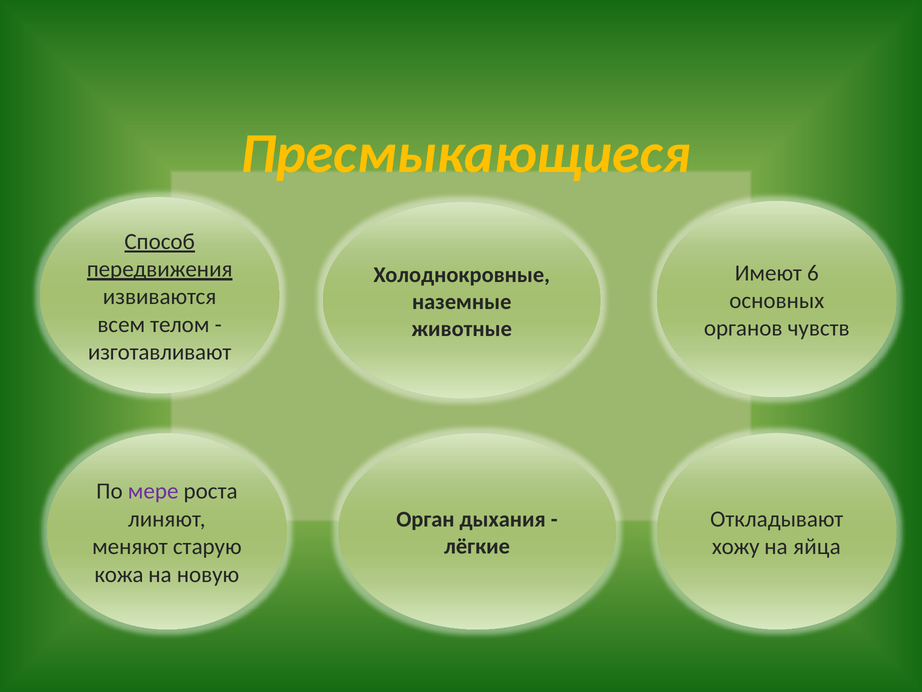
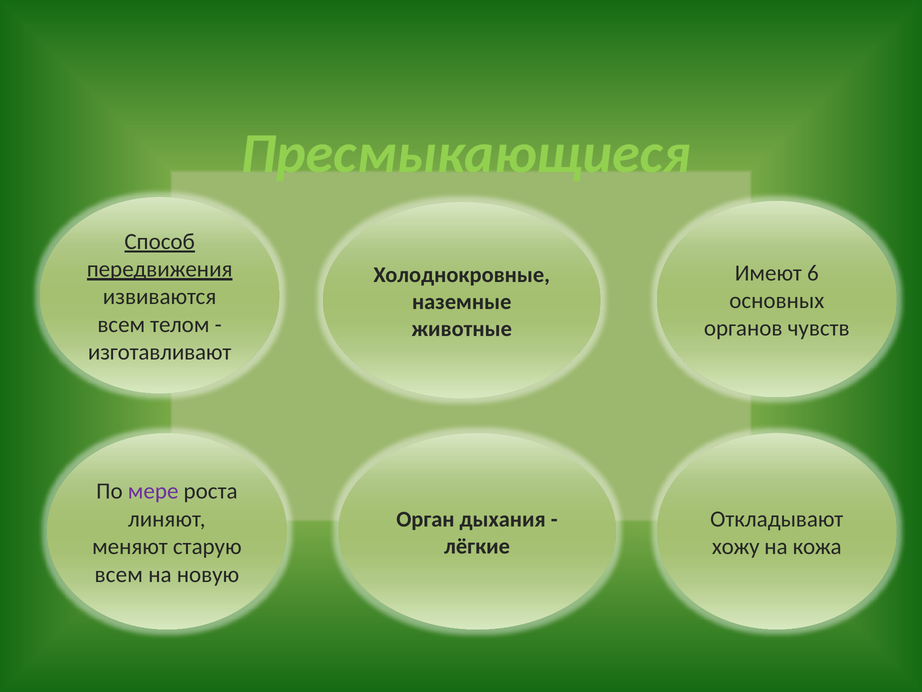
Пресмыкающиеся colour: yellow -> light green (466, 154)
яйца: яйца -> кожа (817, 546)
кожа: кожа -> всем (119, 574)
